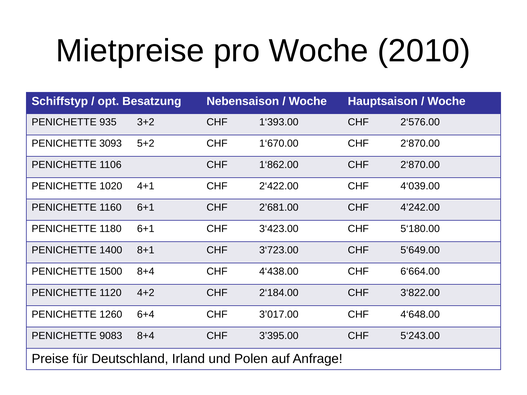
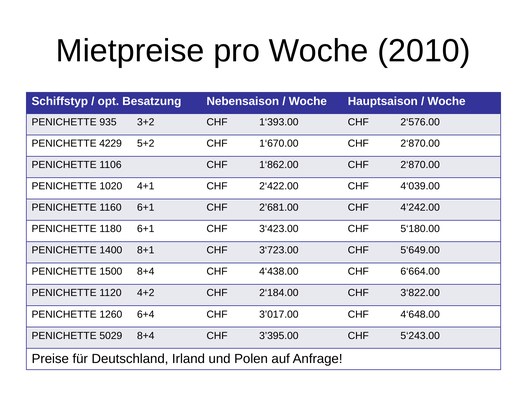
3093: 3093 -> 4229 (111, 144)
9083: 9083 -> 5029 (111, 336)
